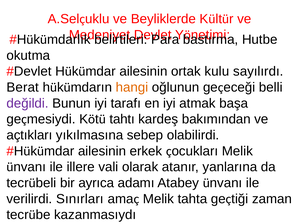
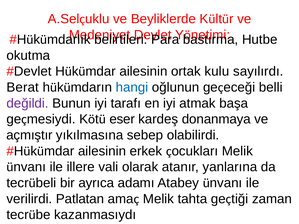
hangi colour: orange -> blue (132, 87)
tahtı: tahtı -> eser (122, 119)
bakımından: bakımından -> donanmaya (216, 119)
açtıkları: açtıkları -> açmıştır (29, 135)
Sınırları: Sınırları -> Patlatan (80, 199)
